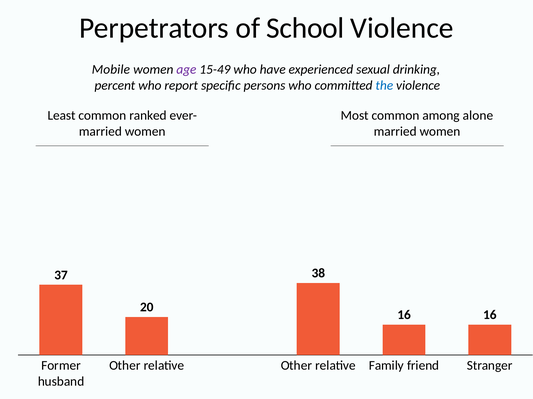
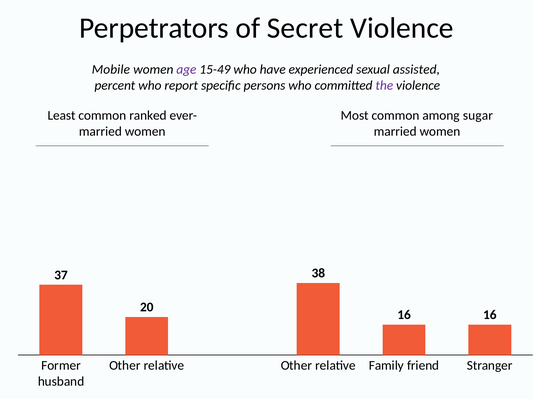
School: School -> Secret (305, 28)
drinking: drinking -> assisted (416, 70)
the colour: blue -> purple (384, 86)
alone: alone -> sugar (478, 116)
